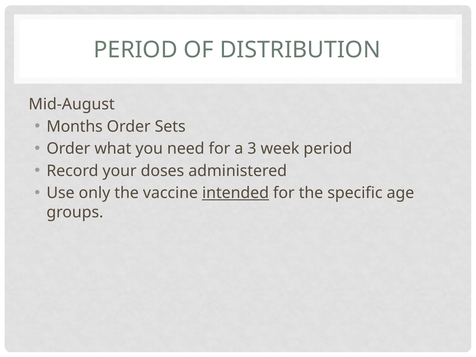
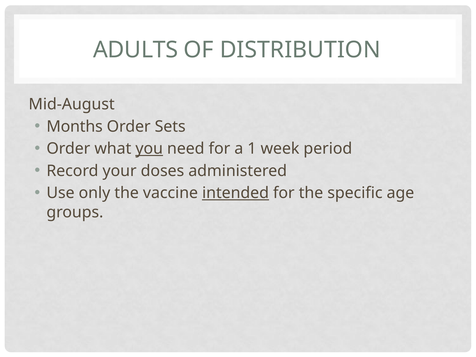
PERIOD: PERIOD -> ADULTS (136, 50)
you underline: none -> present (149, 149)
3: 3 -> 1 (252, 149)
